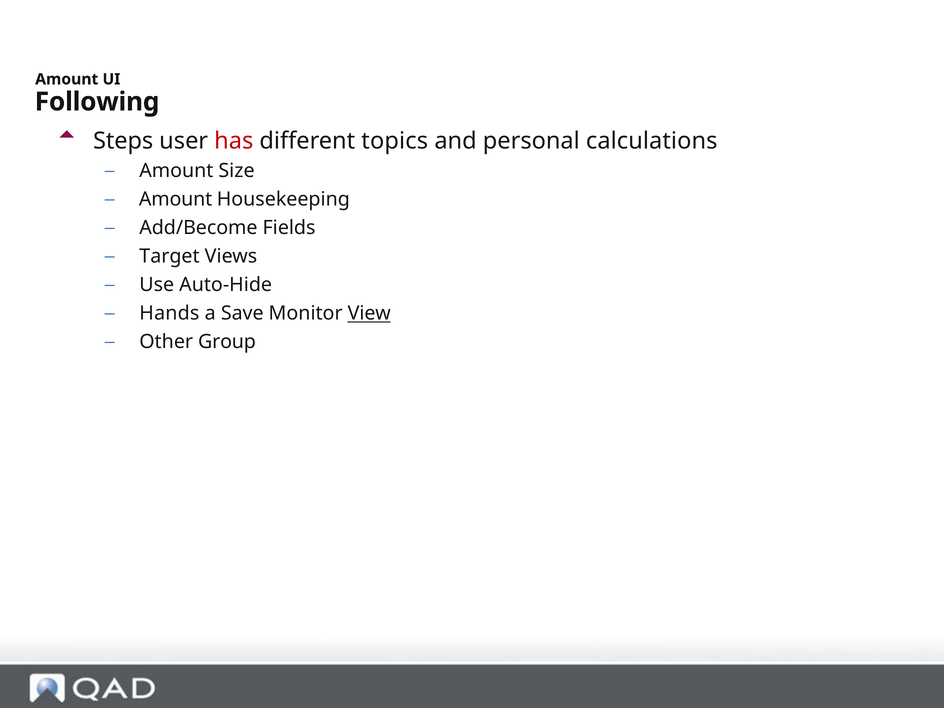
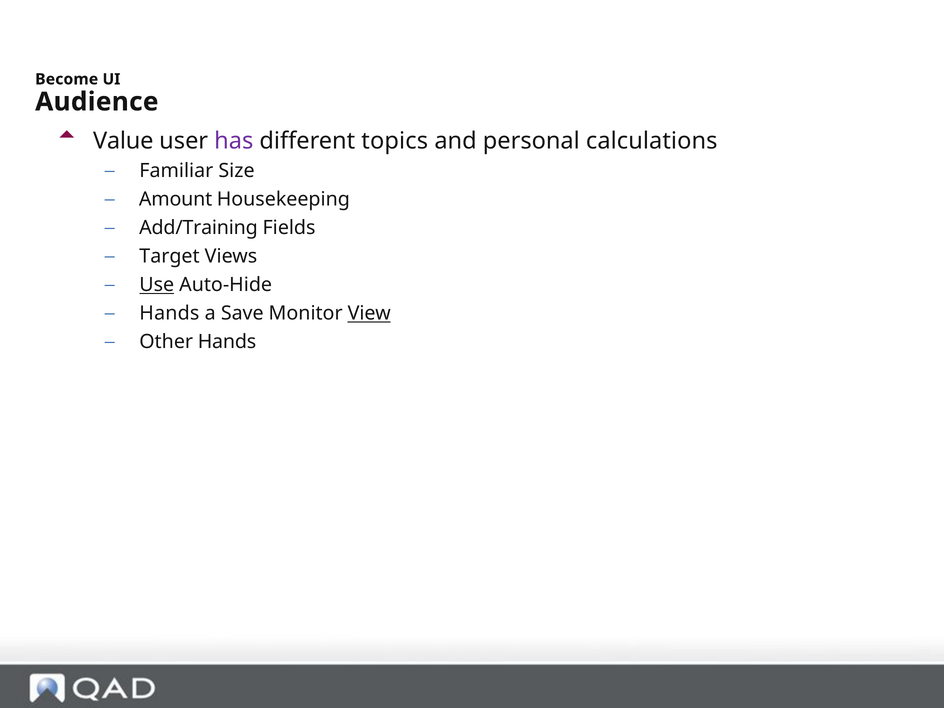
Amount: Amount -> Become (67, 79)
Following: Following -> Audience (97, 102)
Steps: Steps -> Value (123, 141)
has colour: red -> purple (234, 141)
Amount: Amount -> Familiar (176, 171)
Add/Become: Add/Become -> Add/Training (198, 228)
Use underline: none -> present (157, 285)
Other Group: Group -> Hands (227, 342)
